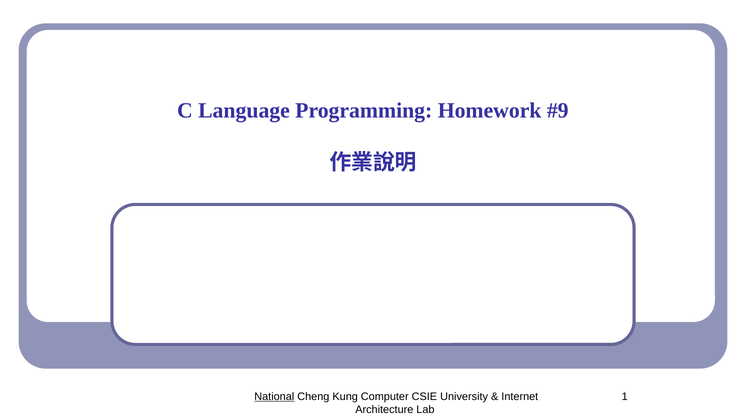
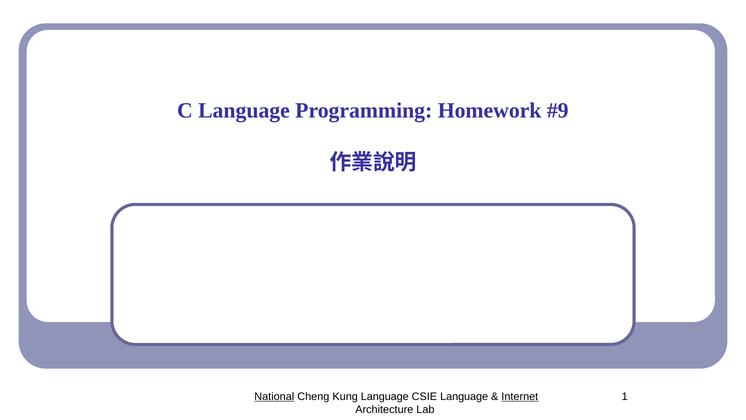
Kung Computer: Computer -> Language (385, 396)
CSIE University: University -> Language (464, 396)
Internet underline: none -> present (520, 396)
